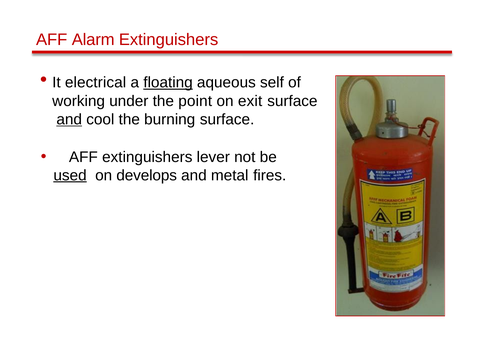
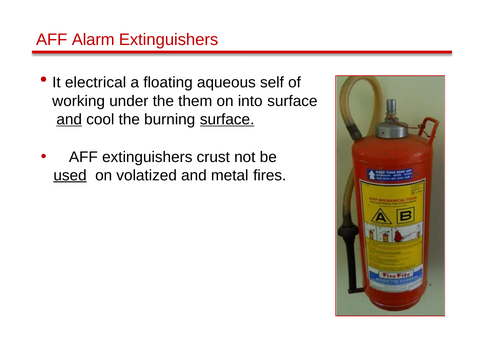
floating underline: present -> none (168, 83)
point: point -> them (195, 101)
exit: exit -> into (250, 101)
surface underline: none -> present (227, 119)
lever: lever -> crust (213, 157)
develops: develops -> volatized (147, 175)
